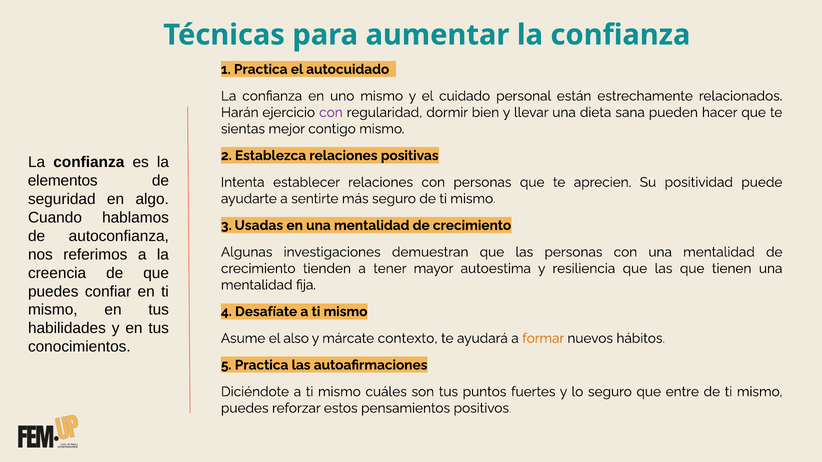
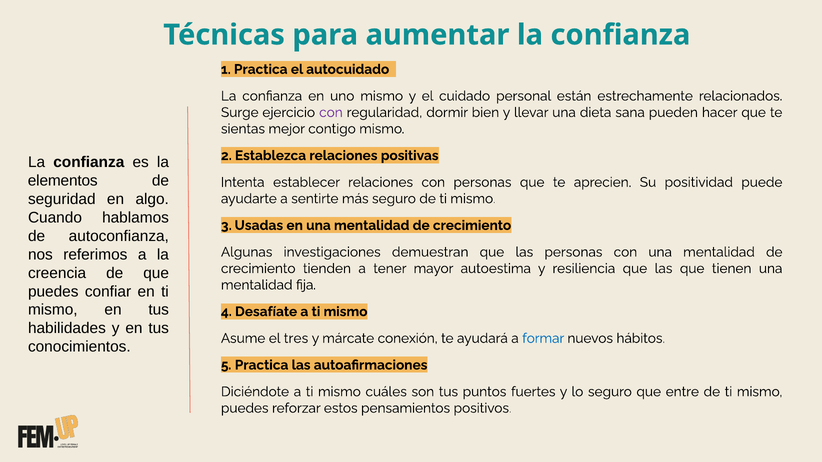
Harán: Harán -> Surge (240, 113)
also: also -> tres (296, 339)
contexto: contexto -> conexión (408, 339)
formar colour: orange -> blue (543, 339)
